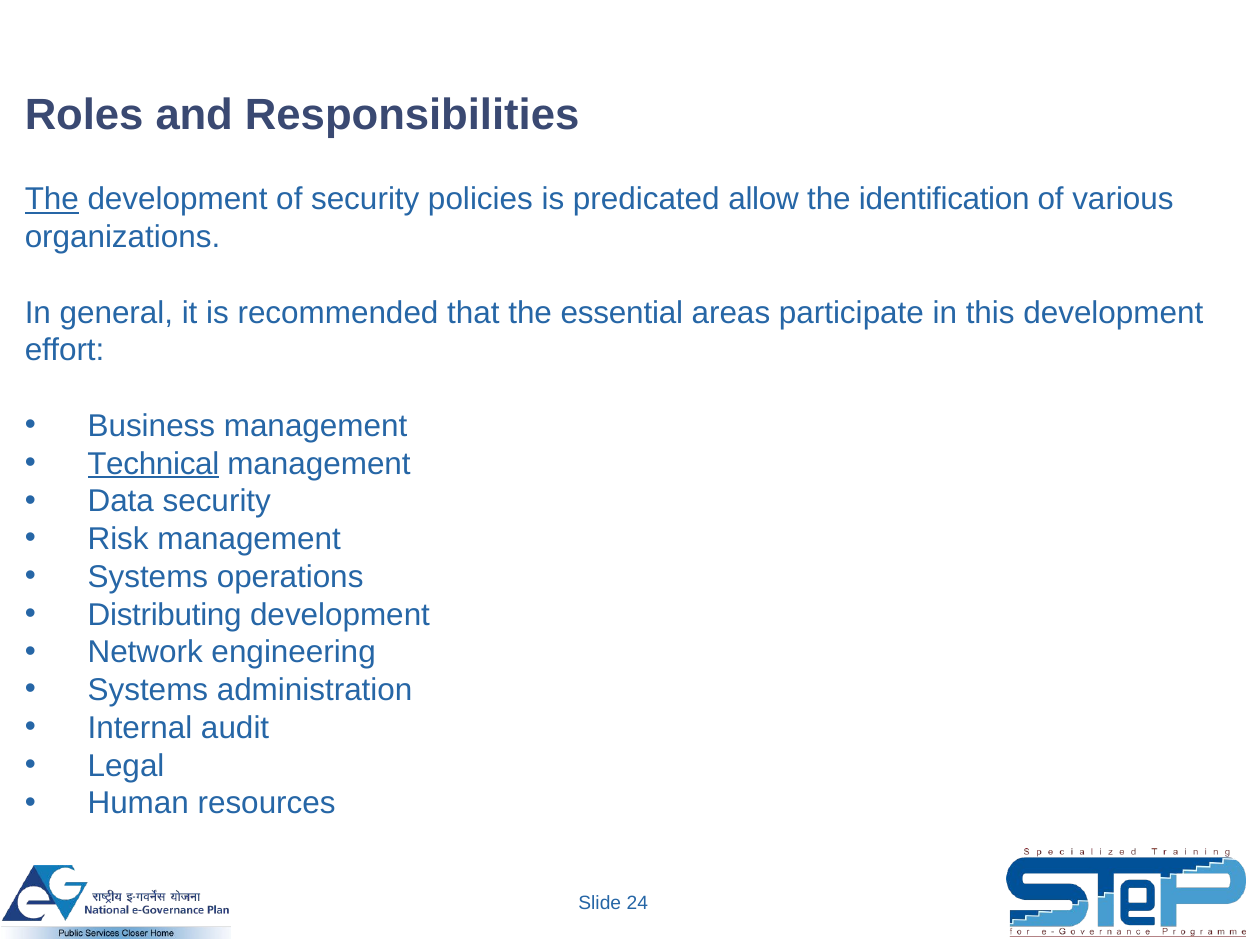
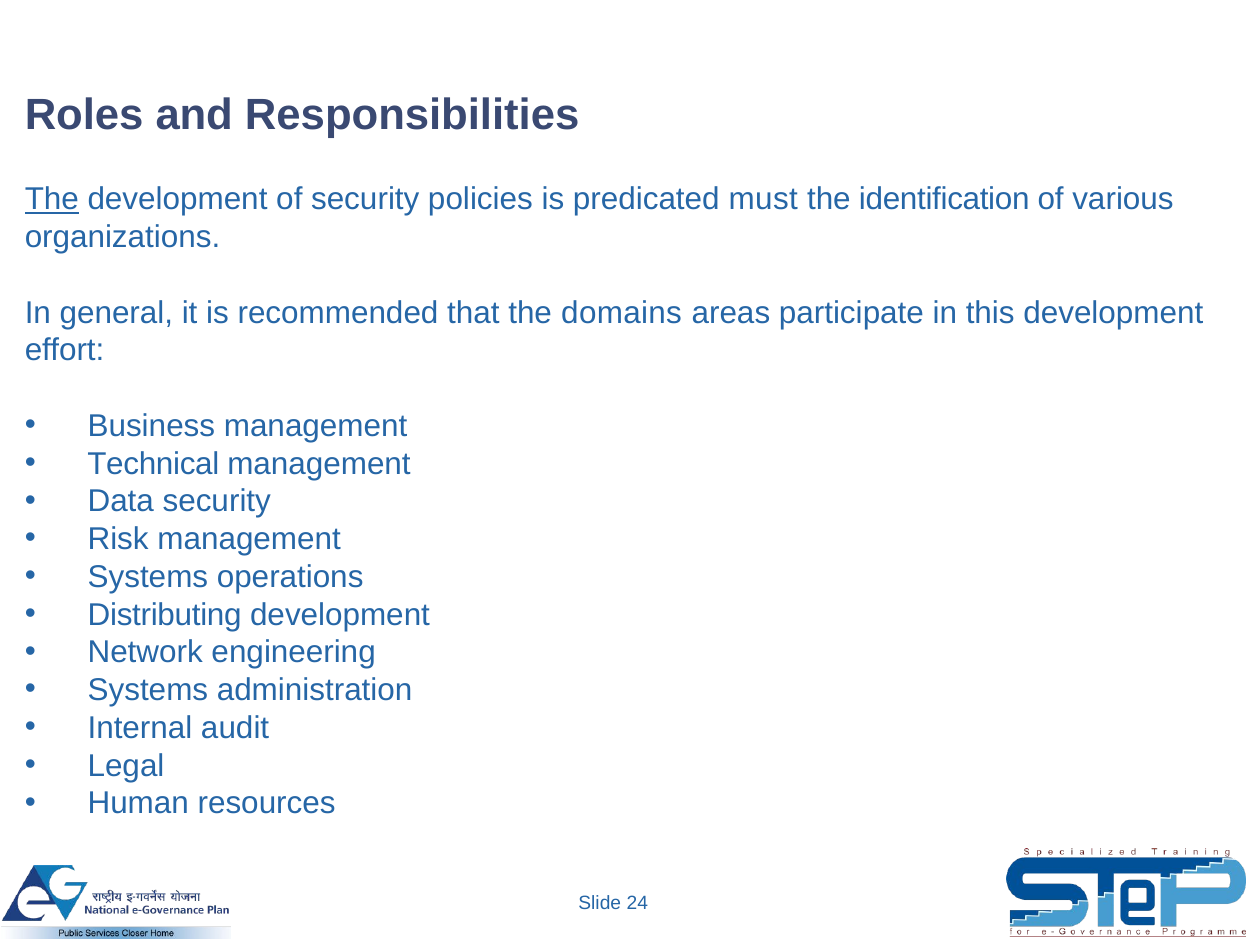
allow: allow -> must (763, 199)
essential: essential -> domains (622, 312)
Technical underline: present -> none (153, 463)
